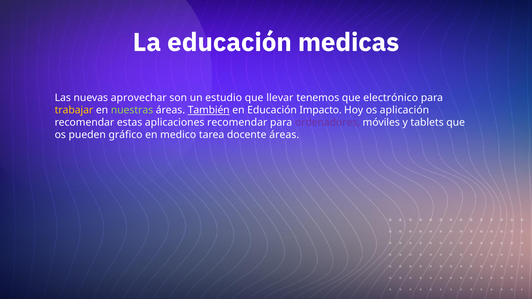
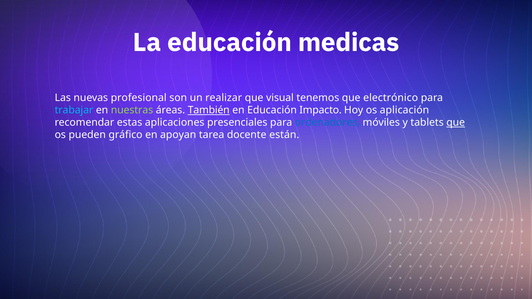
aprovechar: aprovechar -> profesional (139, 98)
estudio: estudio -> realizar (224, 98)
llevar: llevar -> visual (280, 98)
trabajar colour: yellow -> light blue (74, 110)
aplicaciones recomendar: recomendar -> presenciales (237, 123)
ordenadores colour: purple -> blue (327, 123)
que underline: none -> present (456, 123)
medico: medico -> apoyan (178, 135)
docente áreas: áreas -> están (284, 135)
